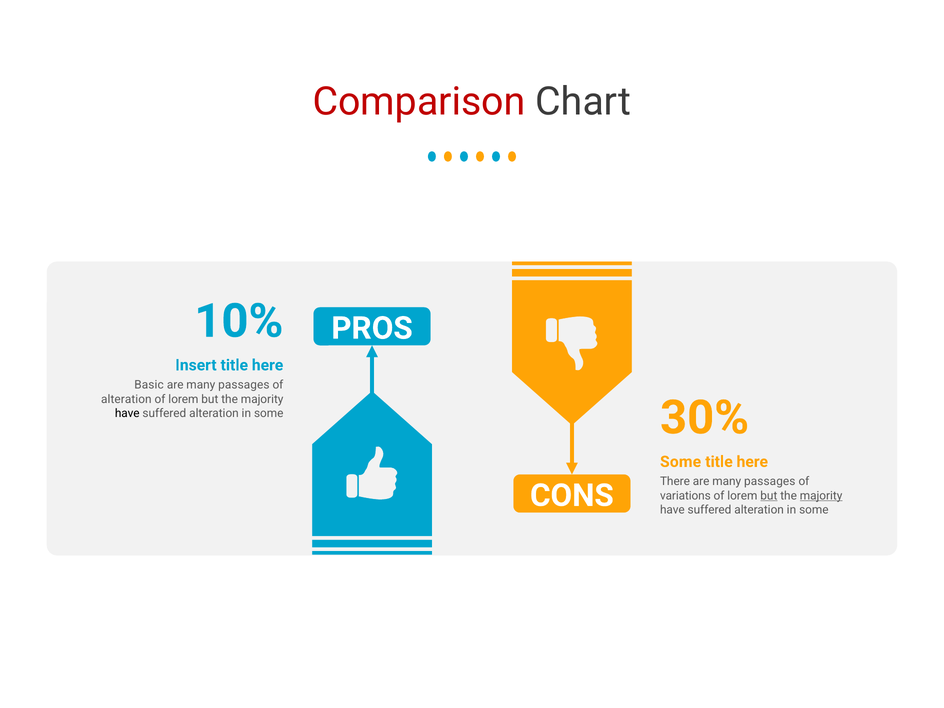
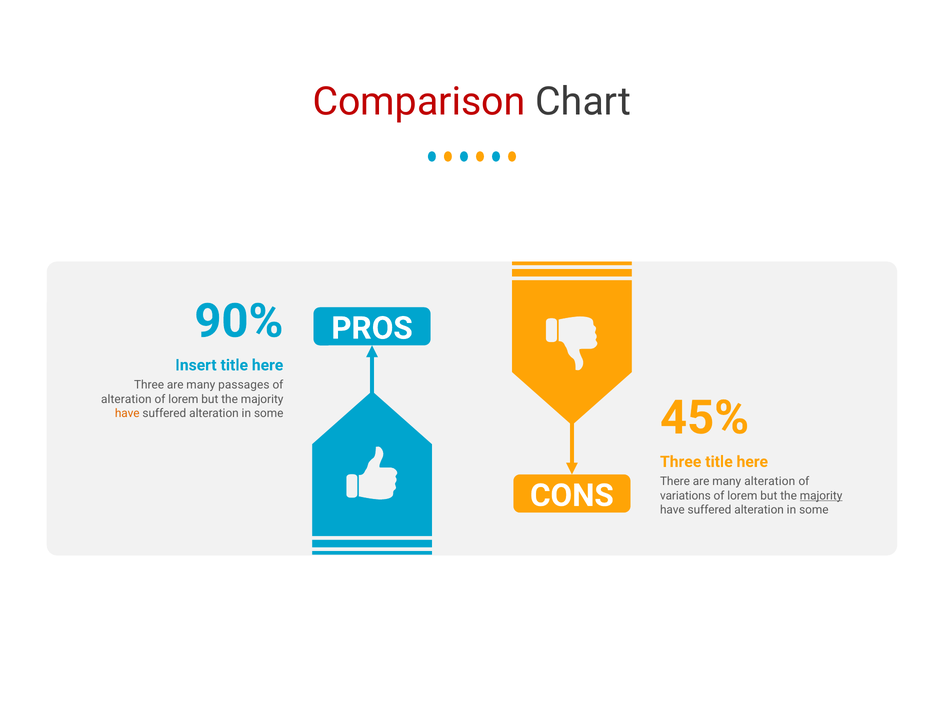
10%: 10% -> 90% (239, 321)
Basic: Basic -> Three (149, 385)
30%: 30% -> 45% (705, 418)
have colour: black -> orange (127, 413)
Some: Some -> Three (681, 462)
There are many passages: passages -> alteration (770, 482)
but underline: present -> none (769, 496)
